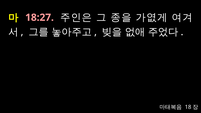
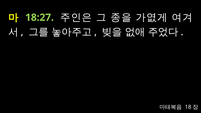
18:27 colour: pink -> light green (40, 18)
